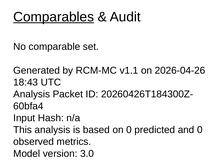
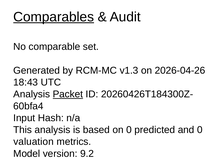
v1.1: v1.1 -> v1.3 (129, 70)
Packet underline: none -> present (68, 94)
observed: observed -> valuation (34, 141)
3.0: 3.0 -> 9.2 (87, 153)
